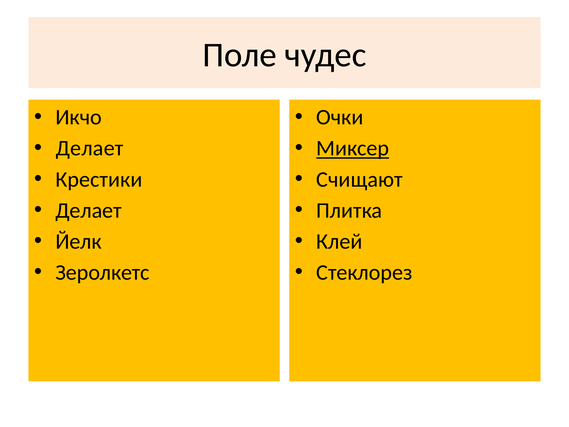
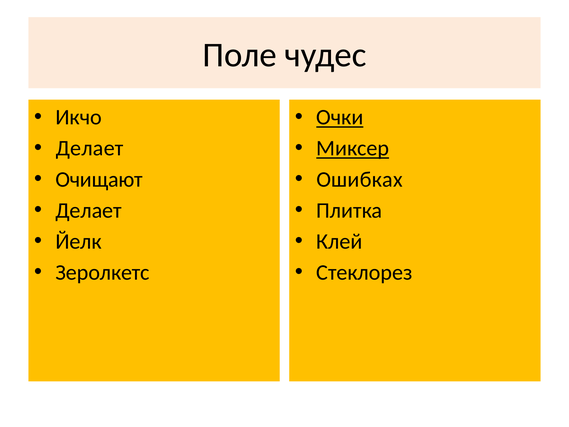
Очки underline: none -> present (340, 117)
Крестики: Крестики -> Очищают (99, 179)
Счищают: Счищают -> Ошибках (359, 179)
